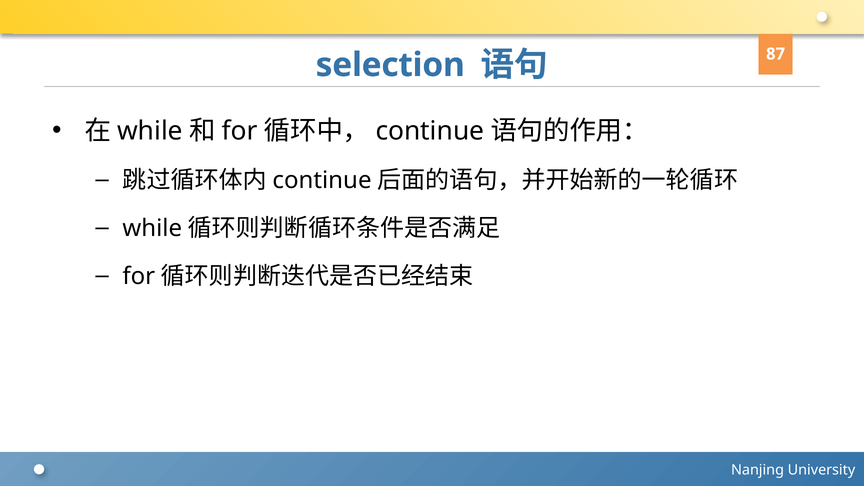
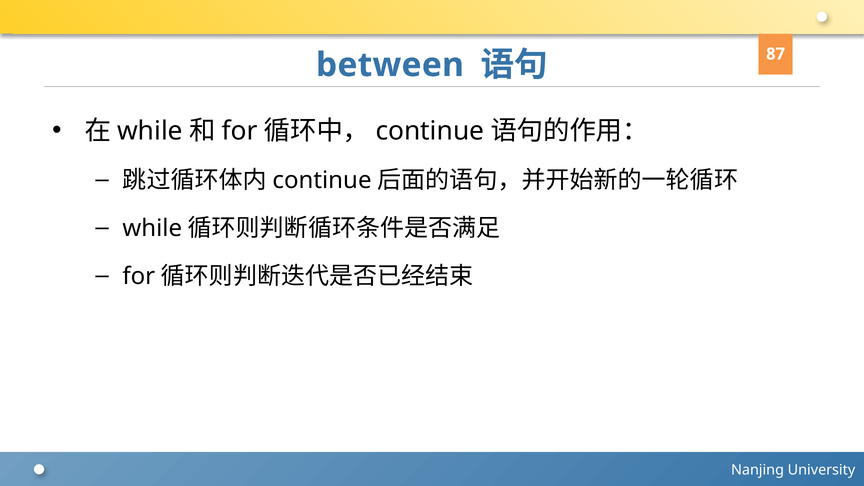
selection: selection -> between (390, 65)
